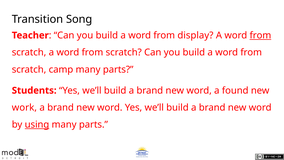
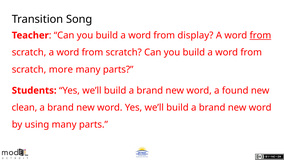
camp: camp -> more (61, 69)
work: work -> clean (24, 107)
using underline: present -> none (37, 124)
